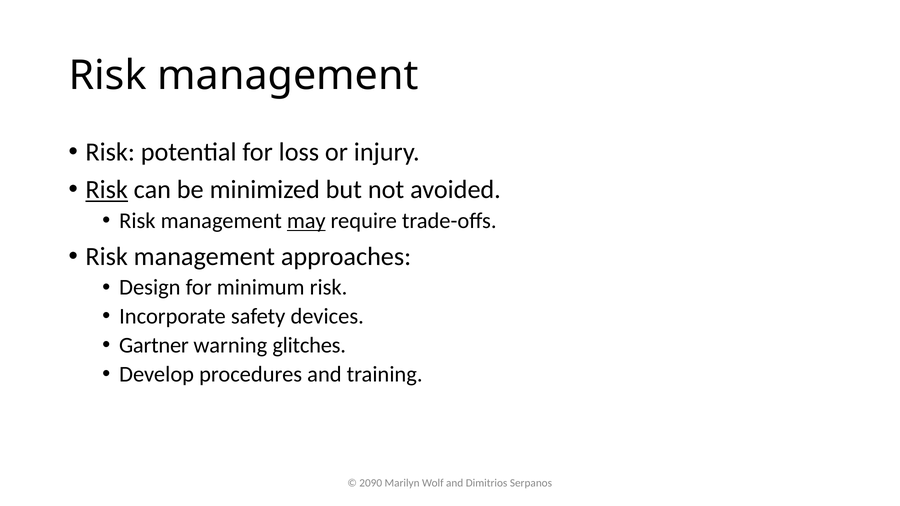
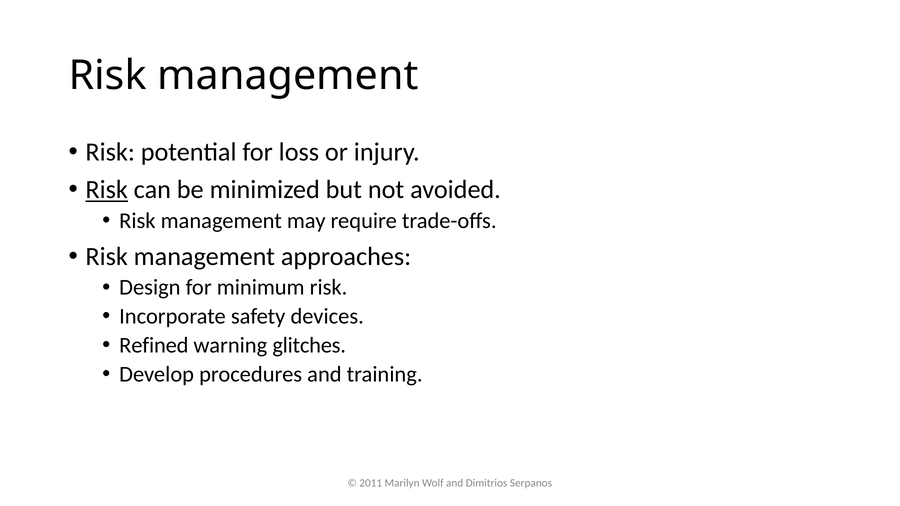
may underline: present -> none (306, 221)
Gartner: Gartner -> Refined (154, 346)
2090: 2090 -> 2011 (371, 483)
